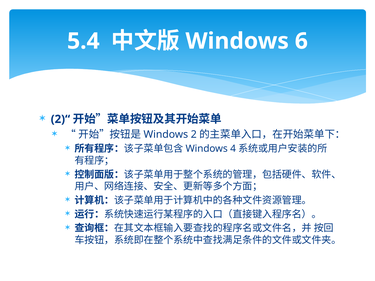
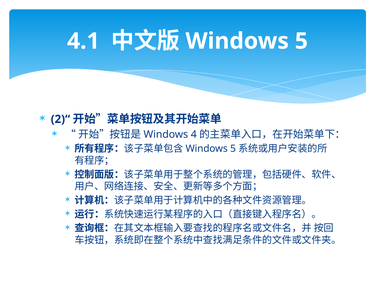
5.4: 5.4 -> 4.1 (83, 41)
6: 6 -> 5 (301, 41)
2: 2 -> 4 (194, 135)
4: 4 -> 5 (233, 149)
